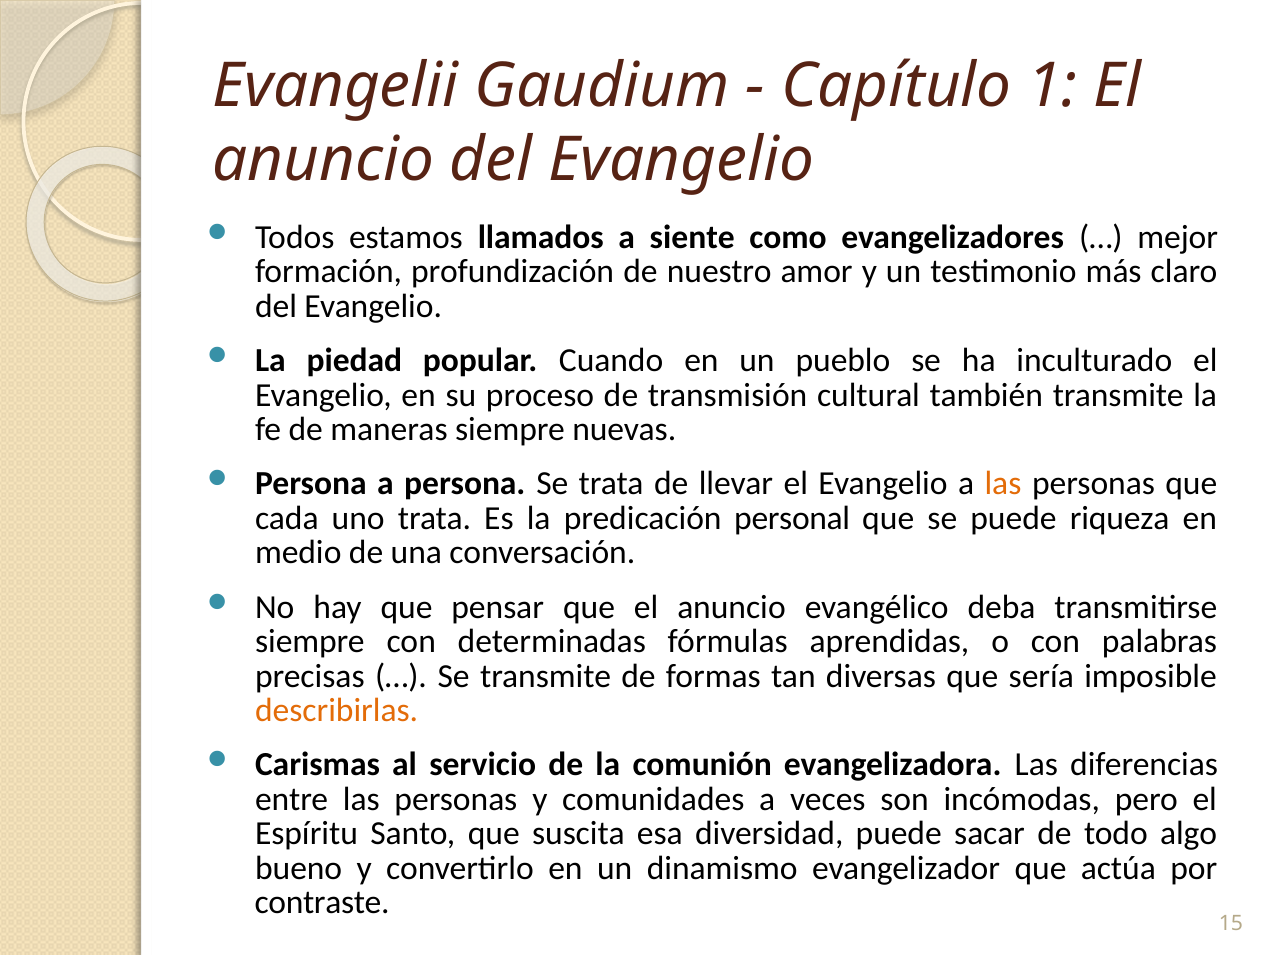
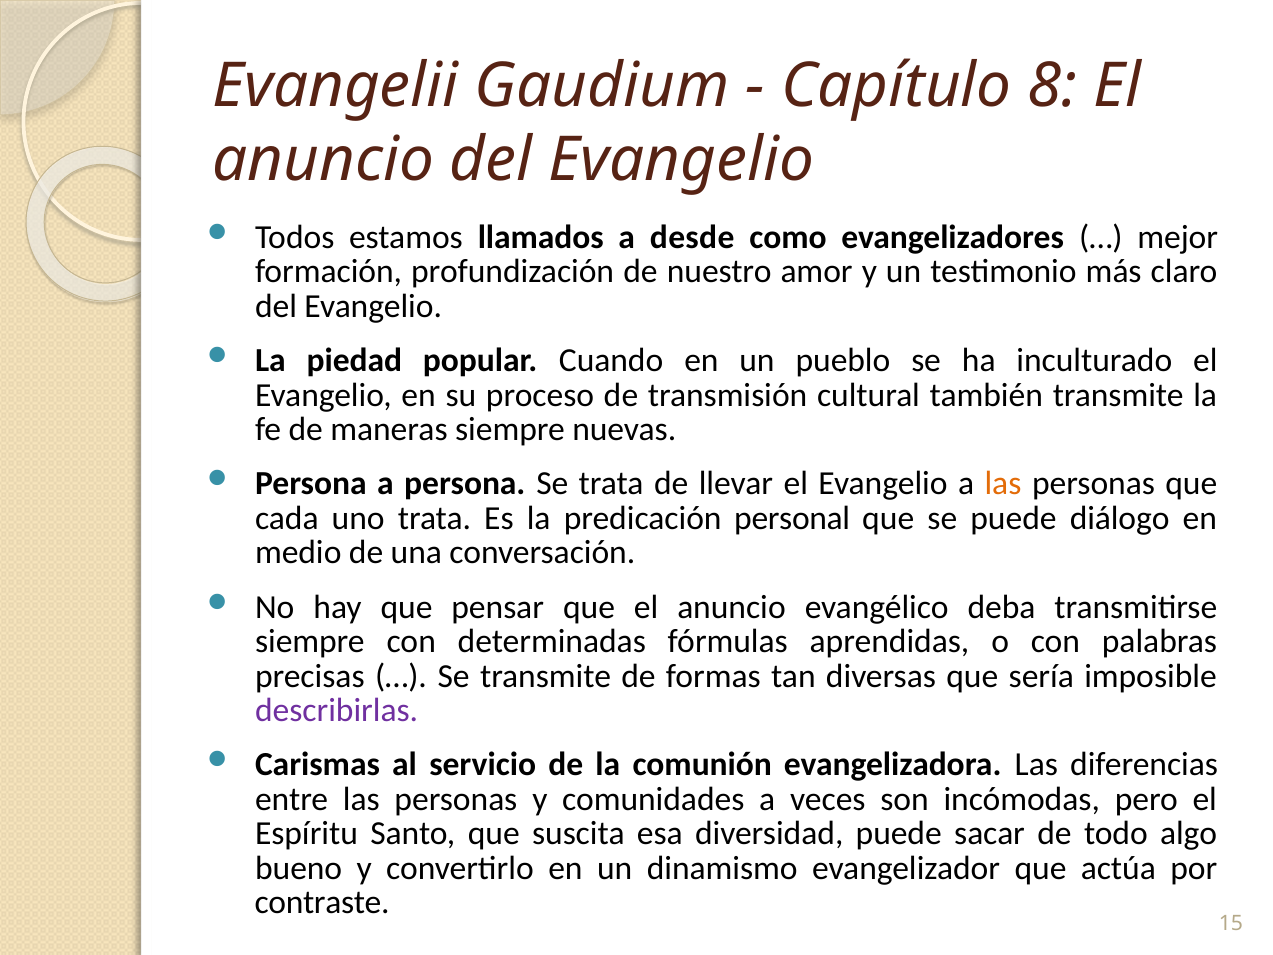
1: 1 -> 8 (1053, 86)
siente: siente -> desde (692, 237)
riqueza: riqueza -> diálogo (1120, 518)
describirlas colour: orange -> purple (337, 710)
